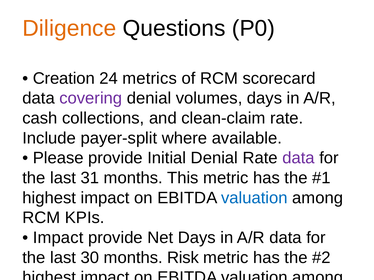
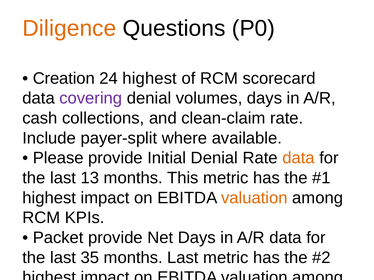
24 metrics: metrics -> highest (150, 78)
data colour: purple -> orange (298, 158)
31: 31 -> 13 (90, 178)
valuation colour: blue -> orange (254, 198)
Impact: Impact -> Packet (58, 238)
30: 30 -> 35 (90, 258)
months Risk: Risk -> Last (183, 258)
